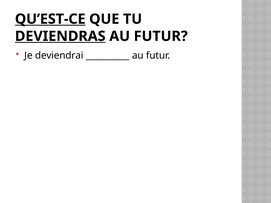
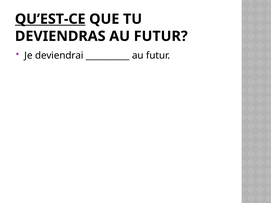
DEVIENDRAS underline: present -> none (60, 36)
